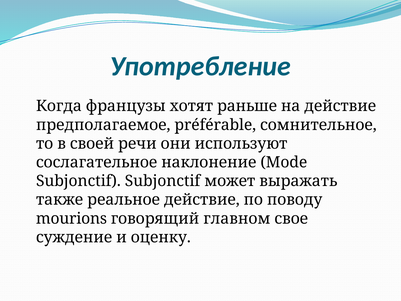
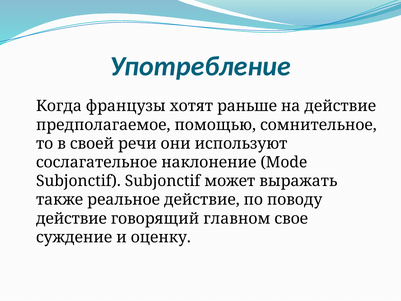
préférable: préférable -> помощью (215, 125)
mourions: mourions -> действие (71, 218)
